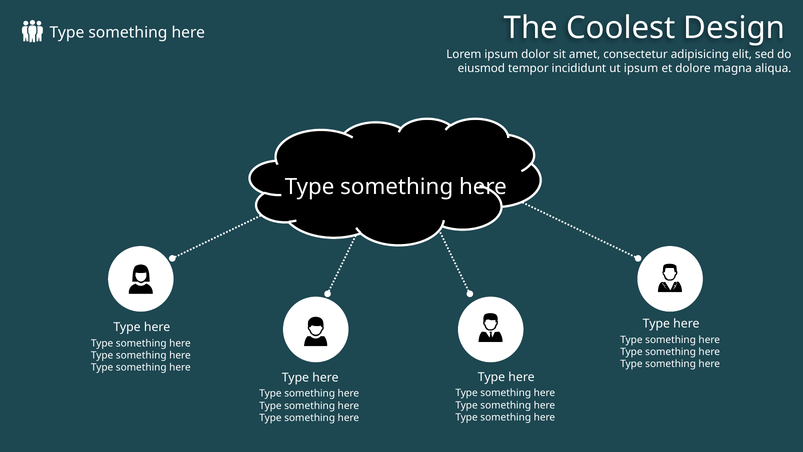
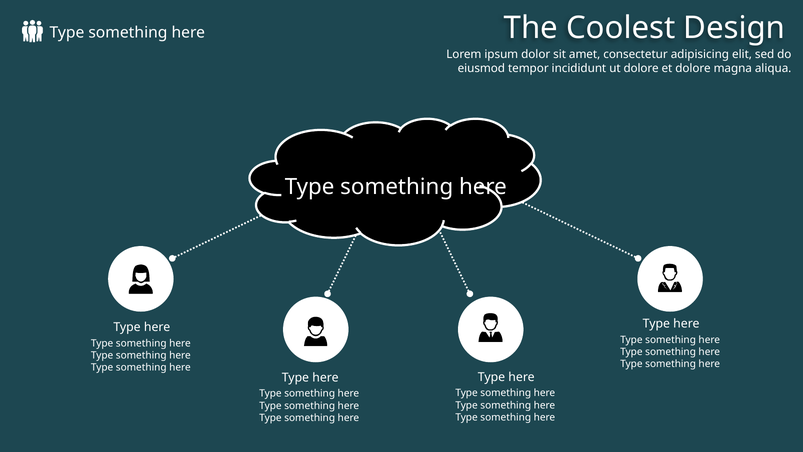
ut ipsum: ipsum -> dolore (641, 68)
